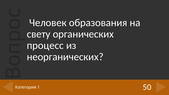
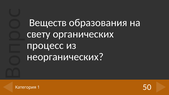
Человек: Человек -> Веществ (48, 23)
